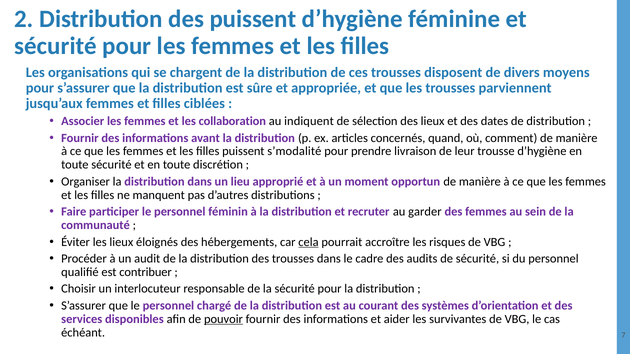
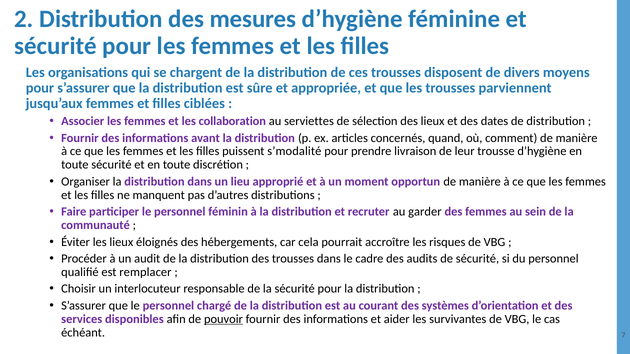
des puissent: puissent -> mesures (253, 19)
indiquent: indiquent -> serviettes (309, 121)
cela underline: present -> none (308, 242)
contribuer: contribuer -> remplacer (145, 272)
